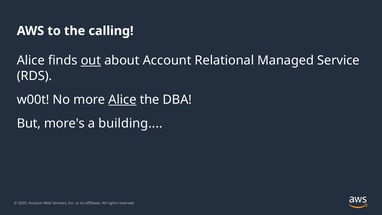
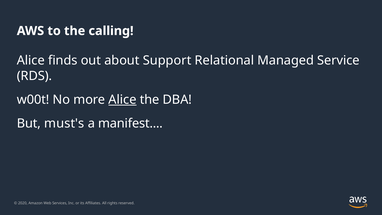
out underline: present -> none (91, 60)
Account: Account -> Support (167, 60)
more's: more's -> must's (64, 123)
building: building -> manifest (131, 123)
